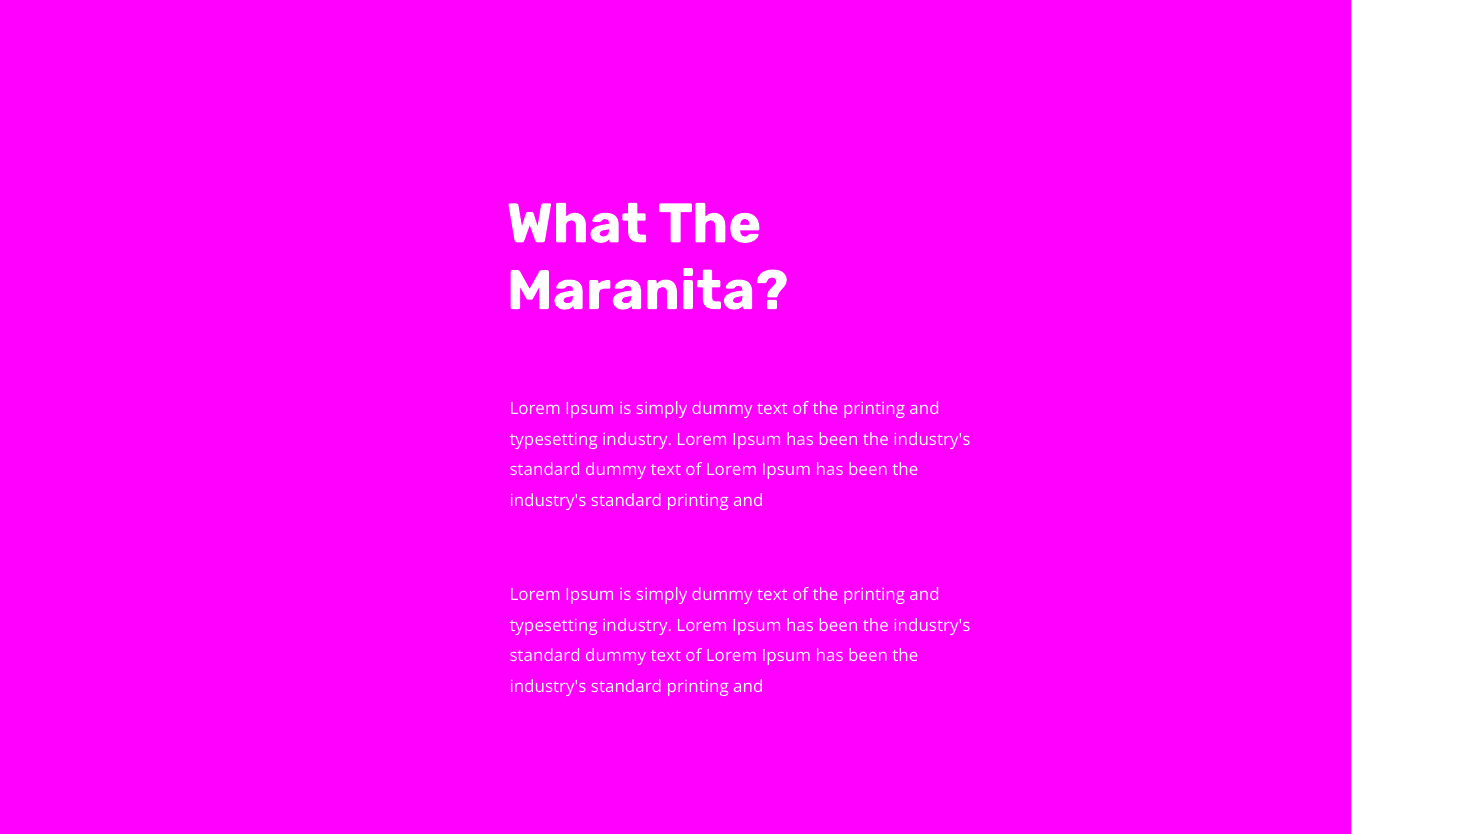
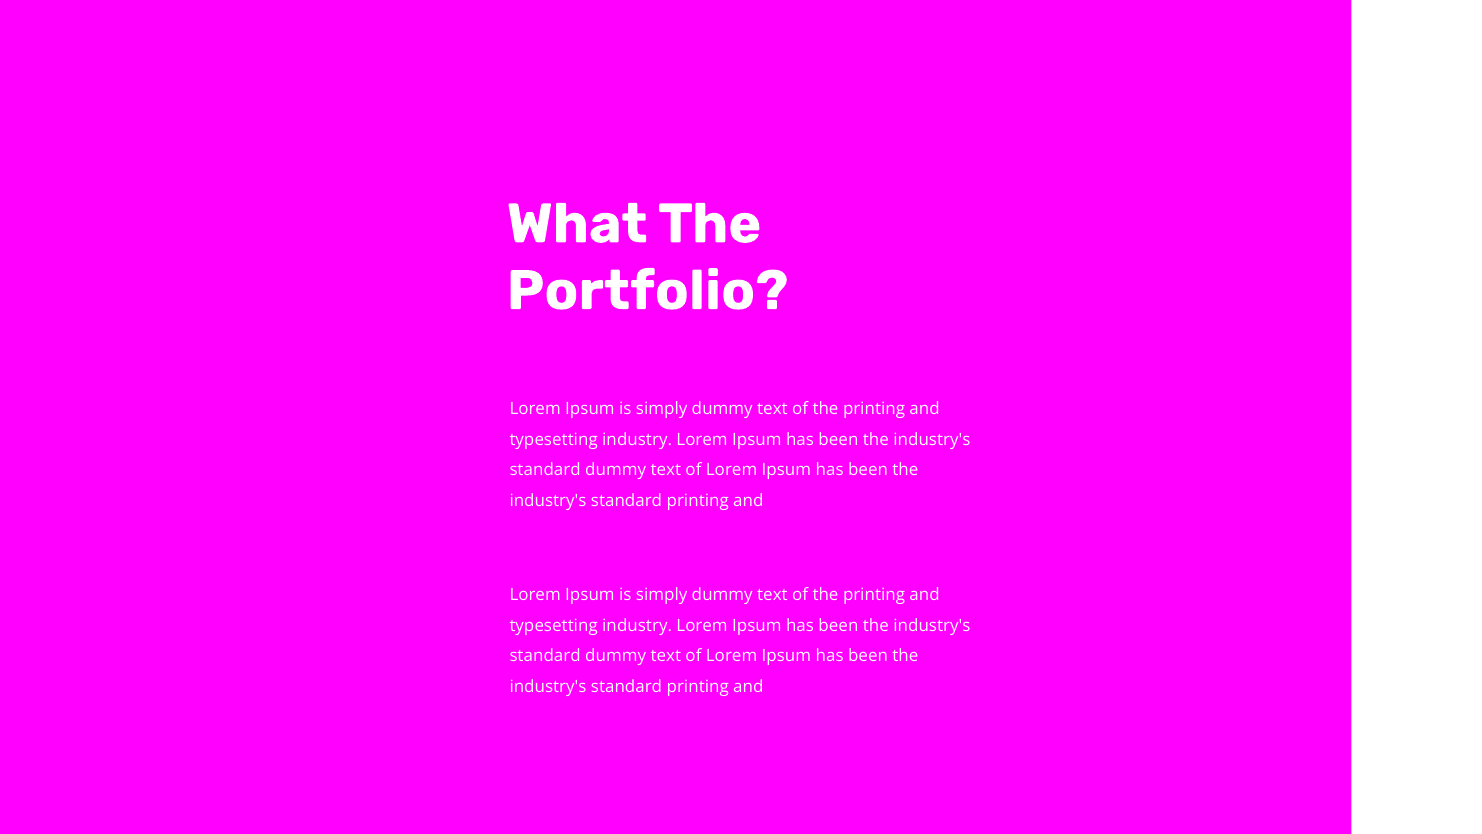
Maranita: Maranita -> Portfolio (648, 291)
